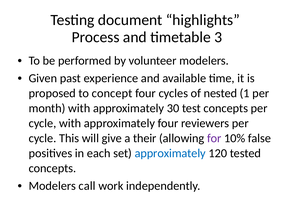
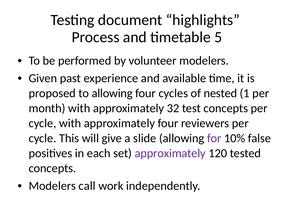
3: 3 -> 5 (218, 37)
to concept: concept -> allowing (112, 93)
30: 30 -> 32 (173, 108)
their: their -> slide (145, 138)
approximately colour: blue -> purple (170, 153)
